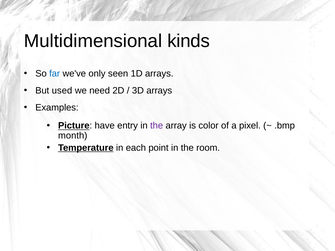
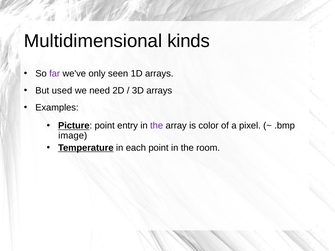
far colour: blue -> purple (55, 74)
Picture have: have -> point (105, 126)
month: month -> image (73, 136)
